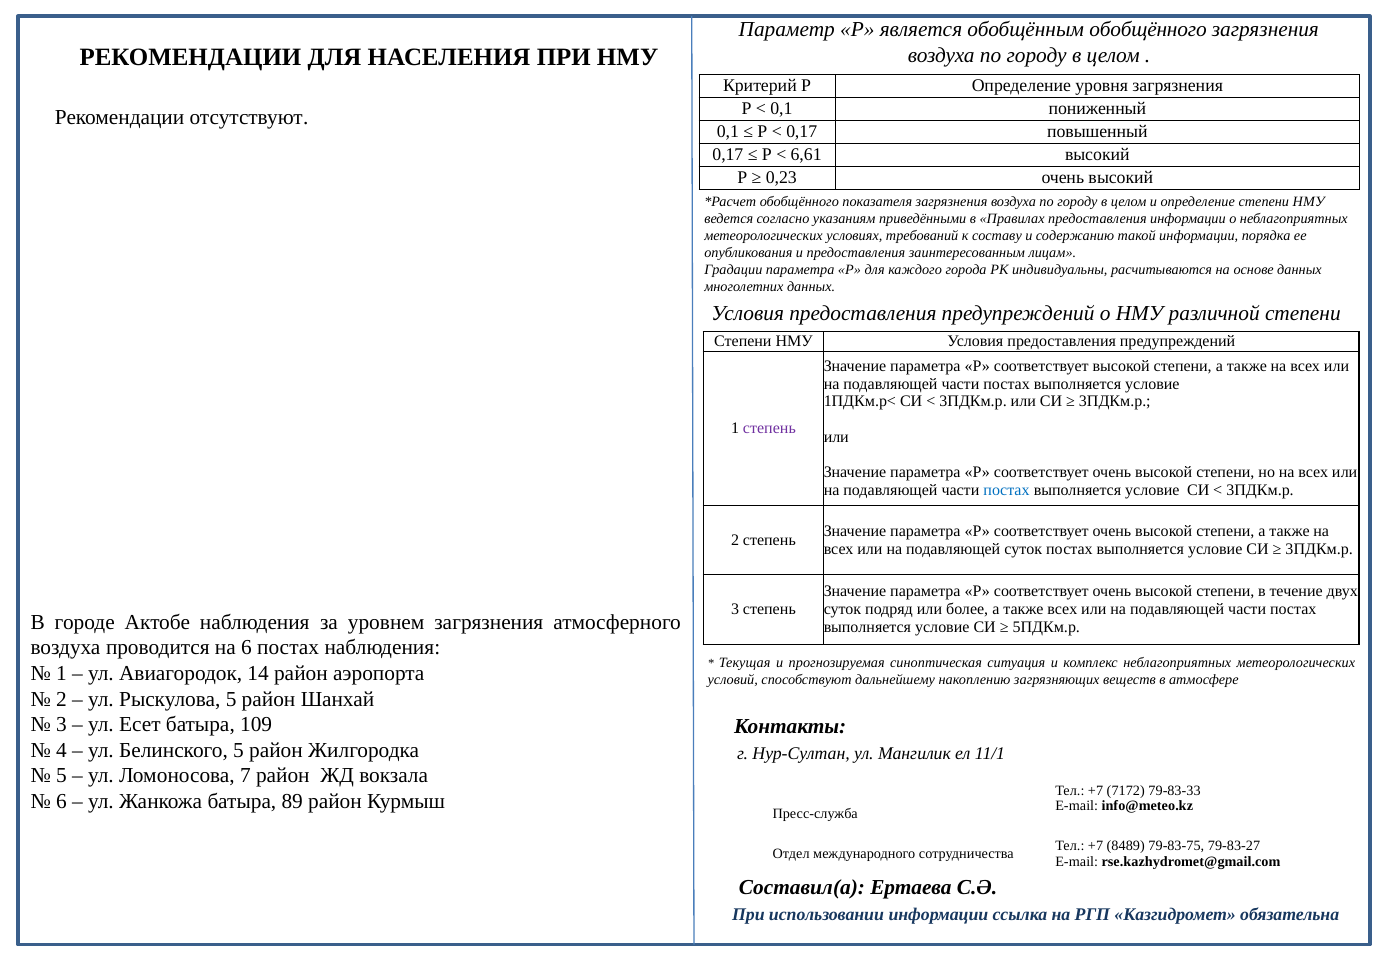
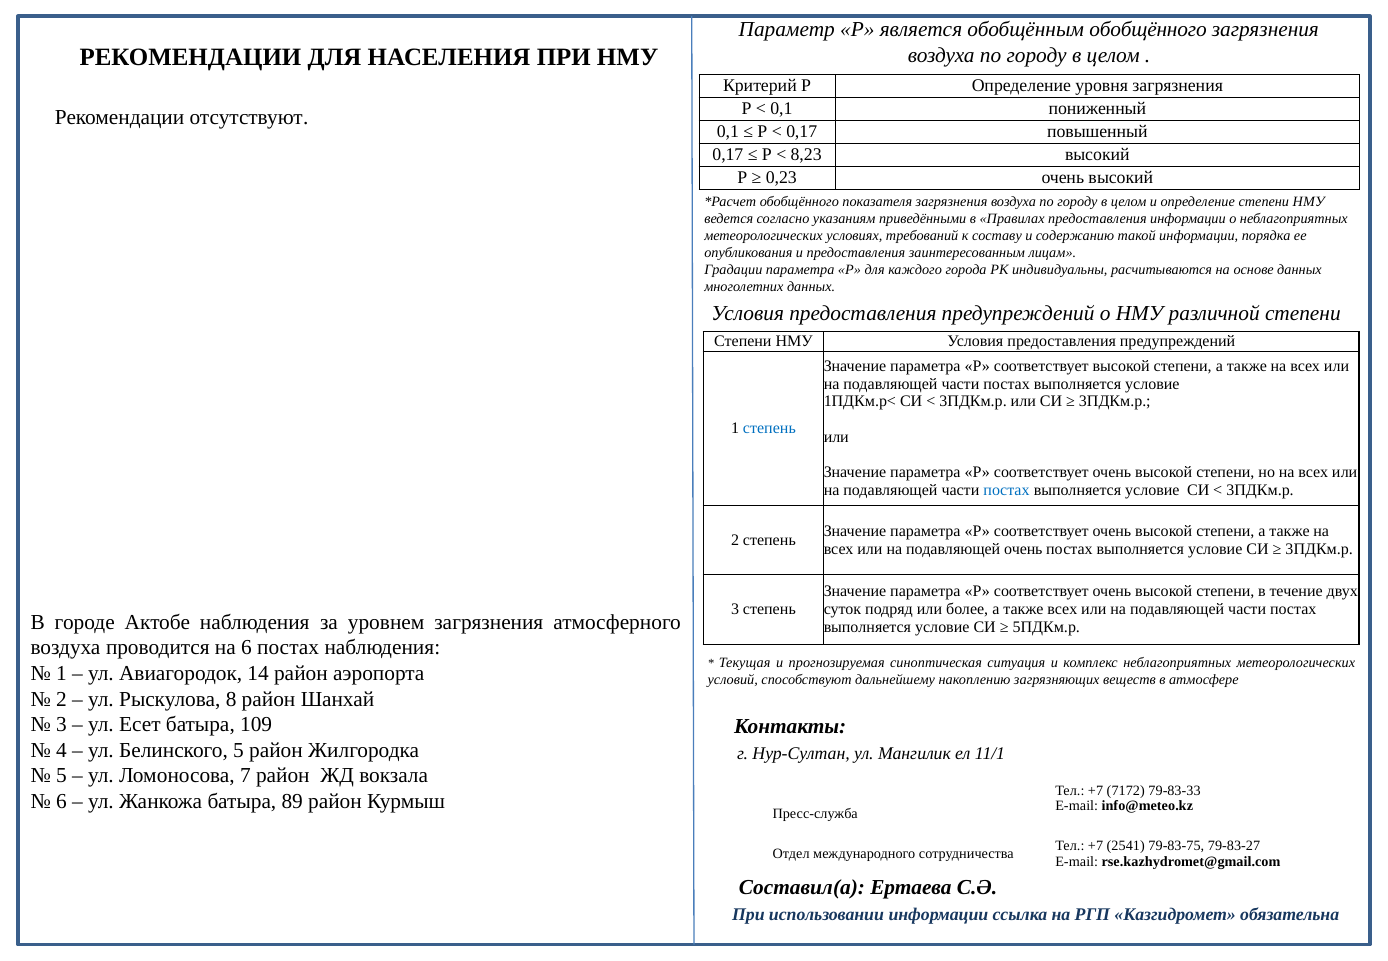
6,61: 6,61 -> 8,23 (806, 154)
степень colour: purple -> blue (769, 428)
подавляющей суток: суток -> очень (1023, 549)
Рыскулова 5: 5 -> 8 (231, 699)
8489: 8489 -> 2541 (1126, 846)
